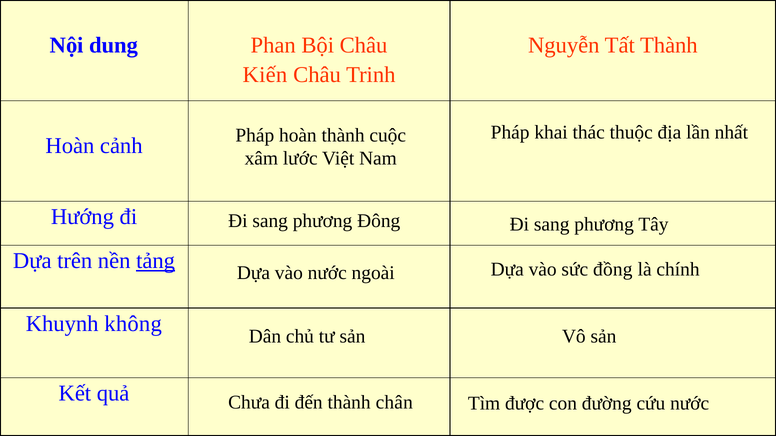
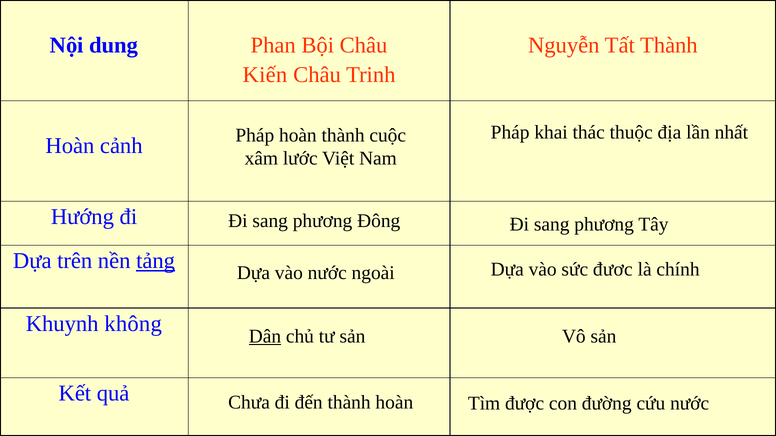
đồng: đồng -> đươc (613, 270)
Dân underline: none -> present (265, 337)
đến thành chân: chân -> hoàn (394, 403)
